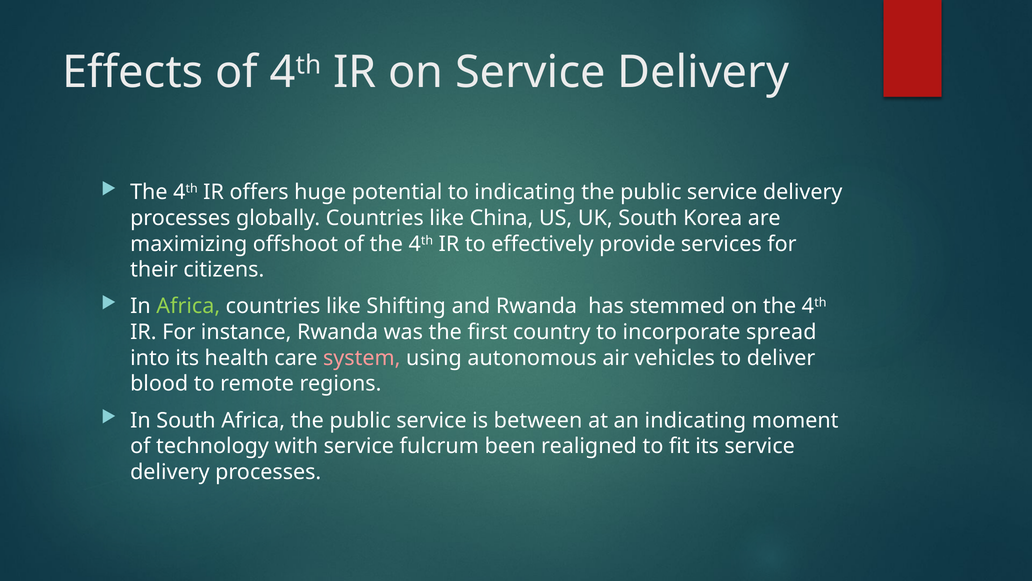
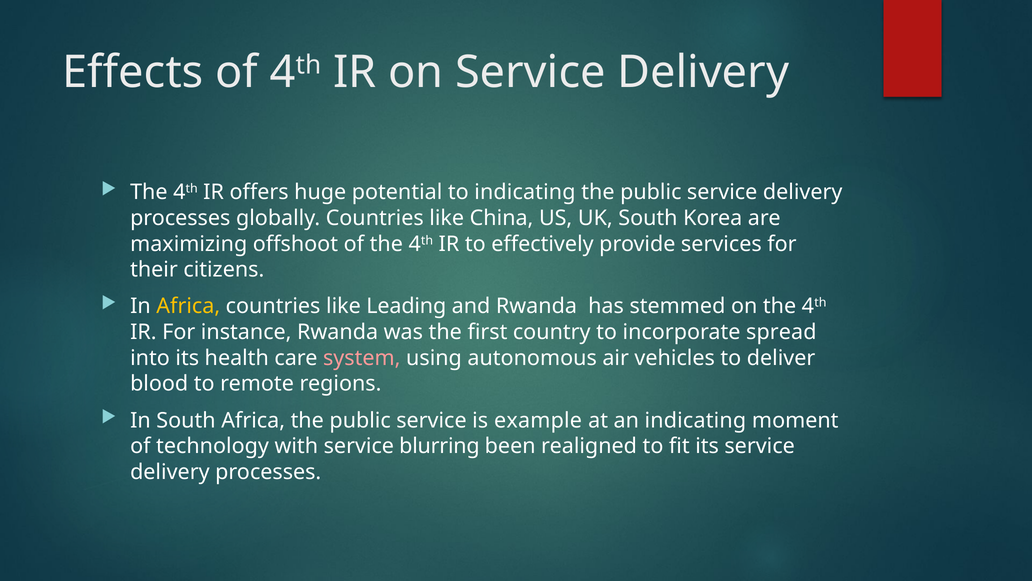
Africa colour: light green -> yellow (188, 306)
Shifting: Shifting -> Leading (406, 306)
between: between -> example (538, 420)
fulcrum: fulcrum -> blurring (439, 446)
